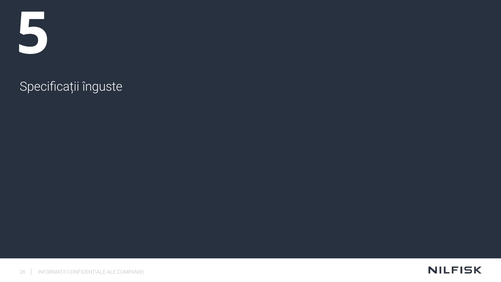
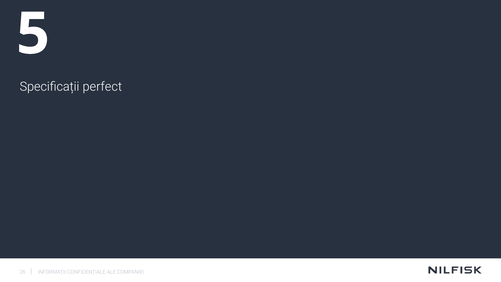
înguste: înguste -> perfect (102, 87)
